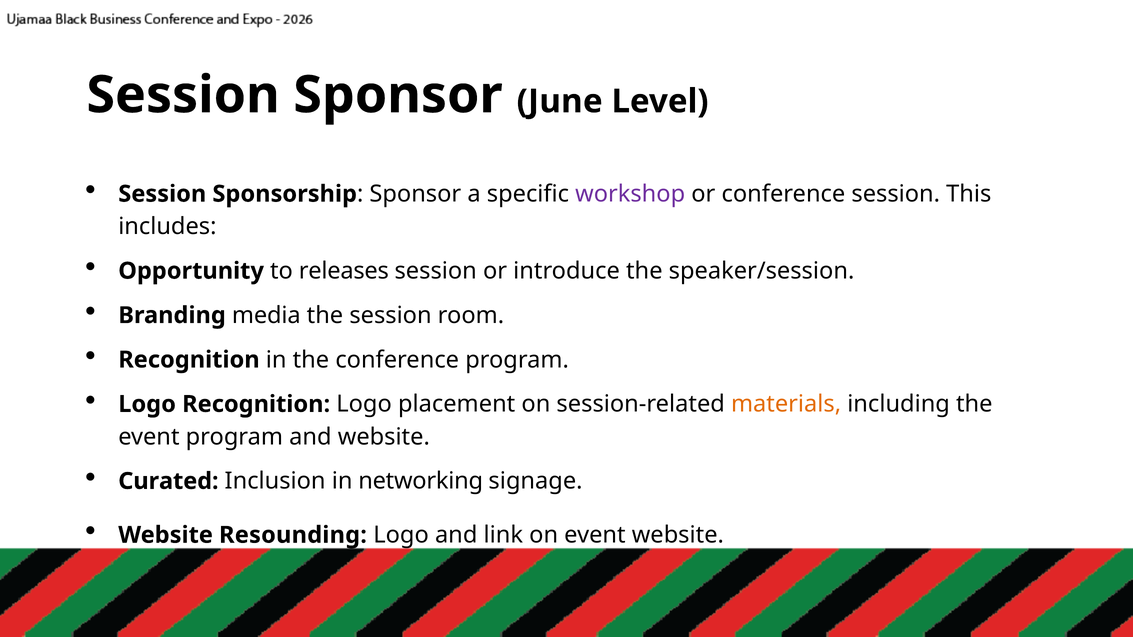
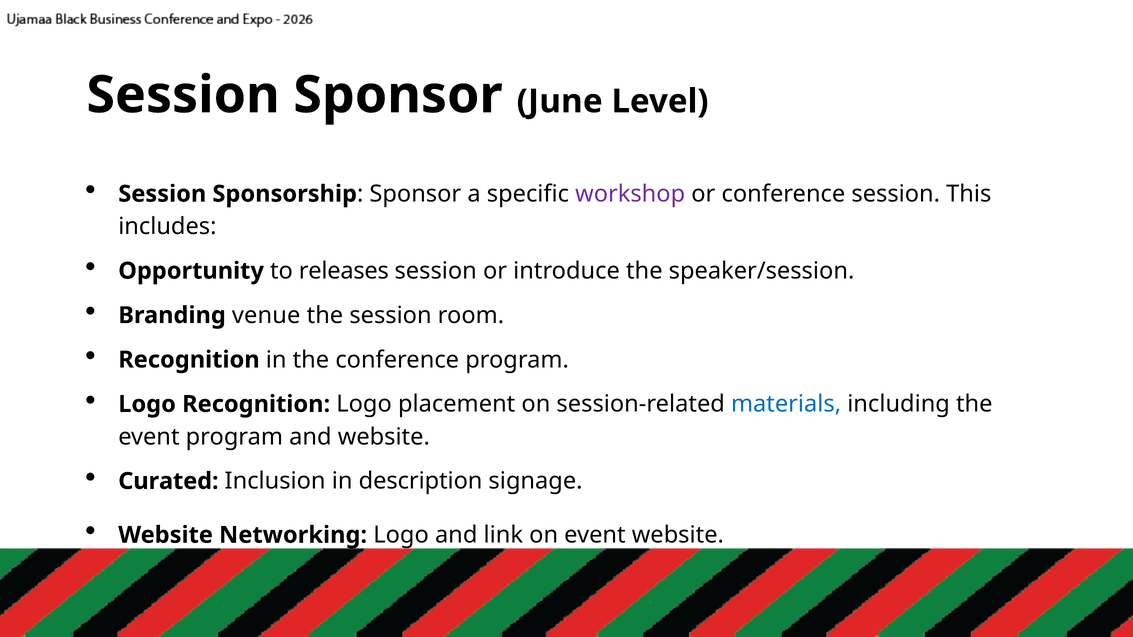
media: media -> venue (266, 315)
materials colour: orange -> blue (786, 404)
networking: networking -> description (421, 481)
Resounding: Resounding -> Networking (293, 535)
